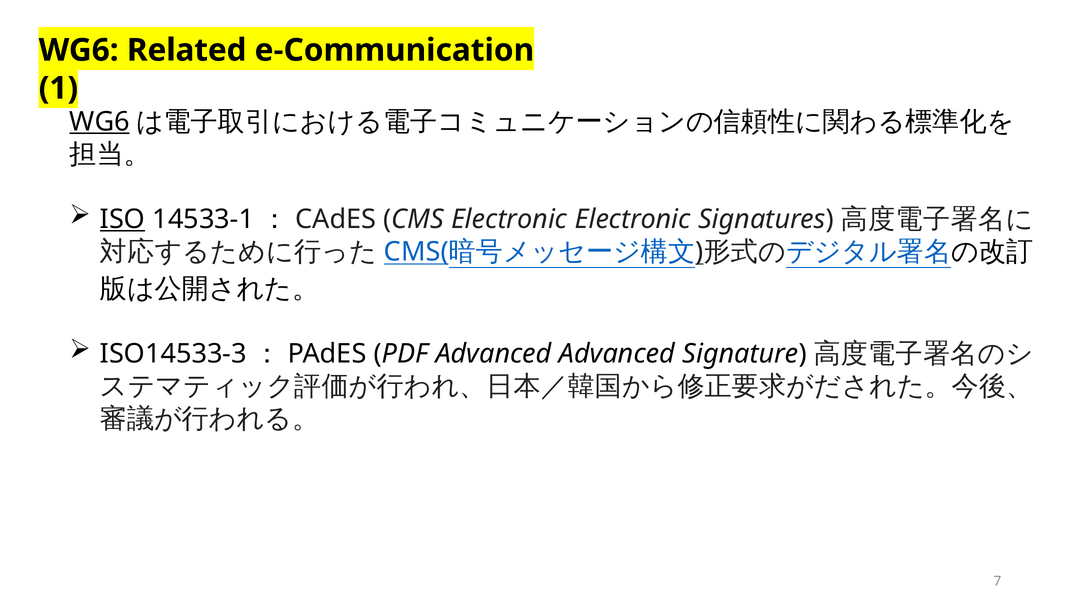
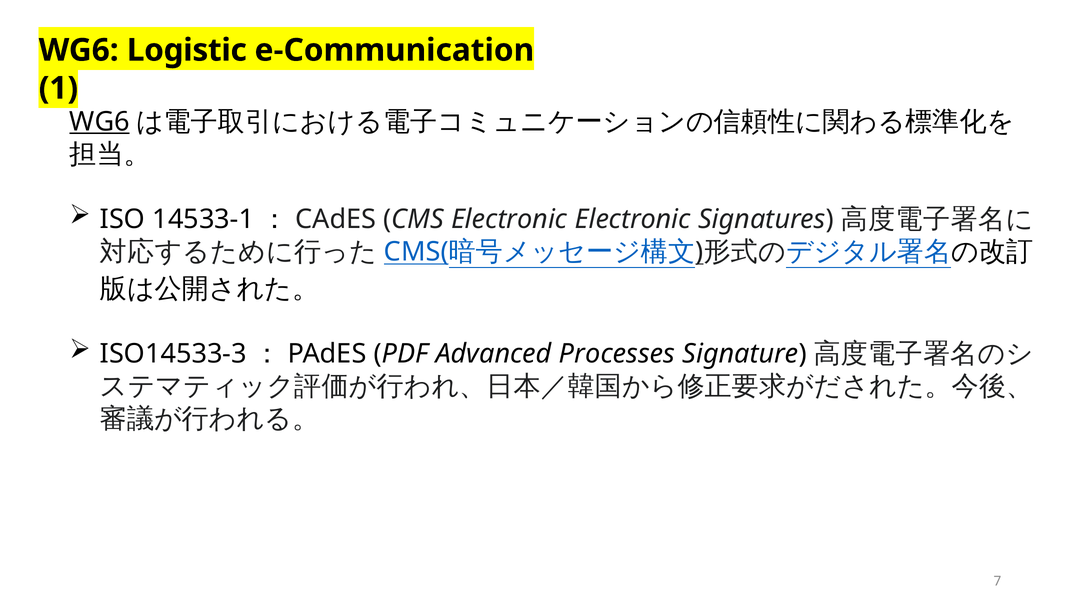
Related: Related -> Logistic (187, 50)
ISO underline: present -> none (123, 219)
Advanced Advanced: Advanced -> Processes (617, 354)
